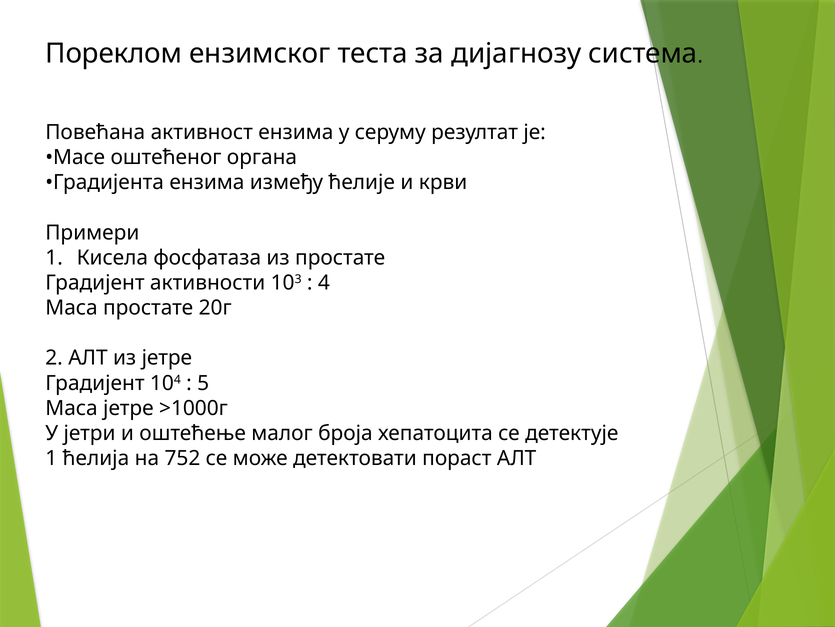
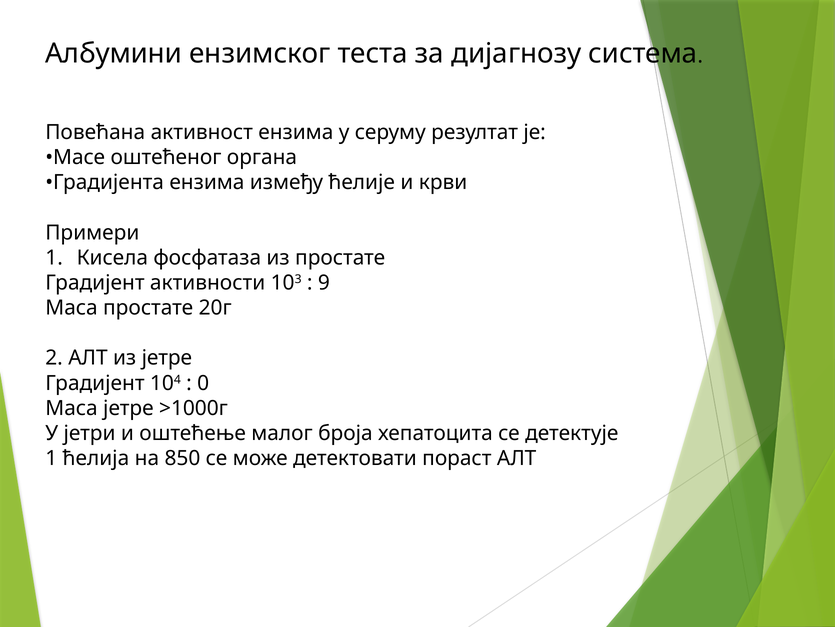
Пореклом: Пореклом -> Албумини (114, 53)
4: 4 -> 9 (324, 283)
5: 5 -> 0 (203, 383)
752: 752 -> 850 (182, 458)
